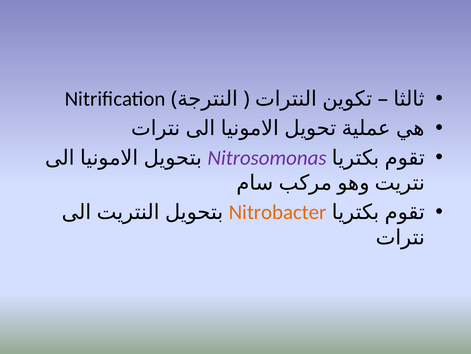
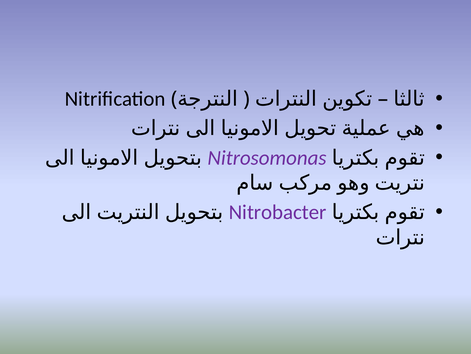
Nitrobacter colour: orange -> purple (278, 212)
